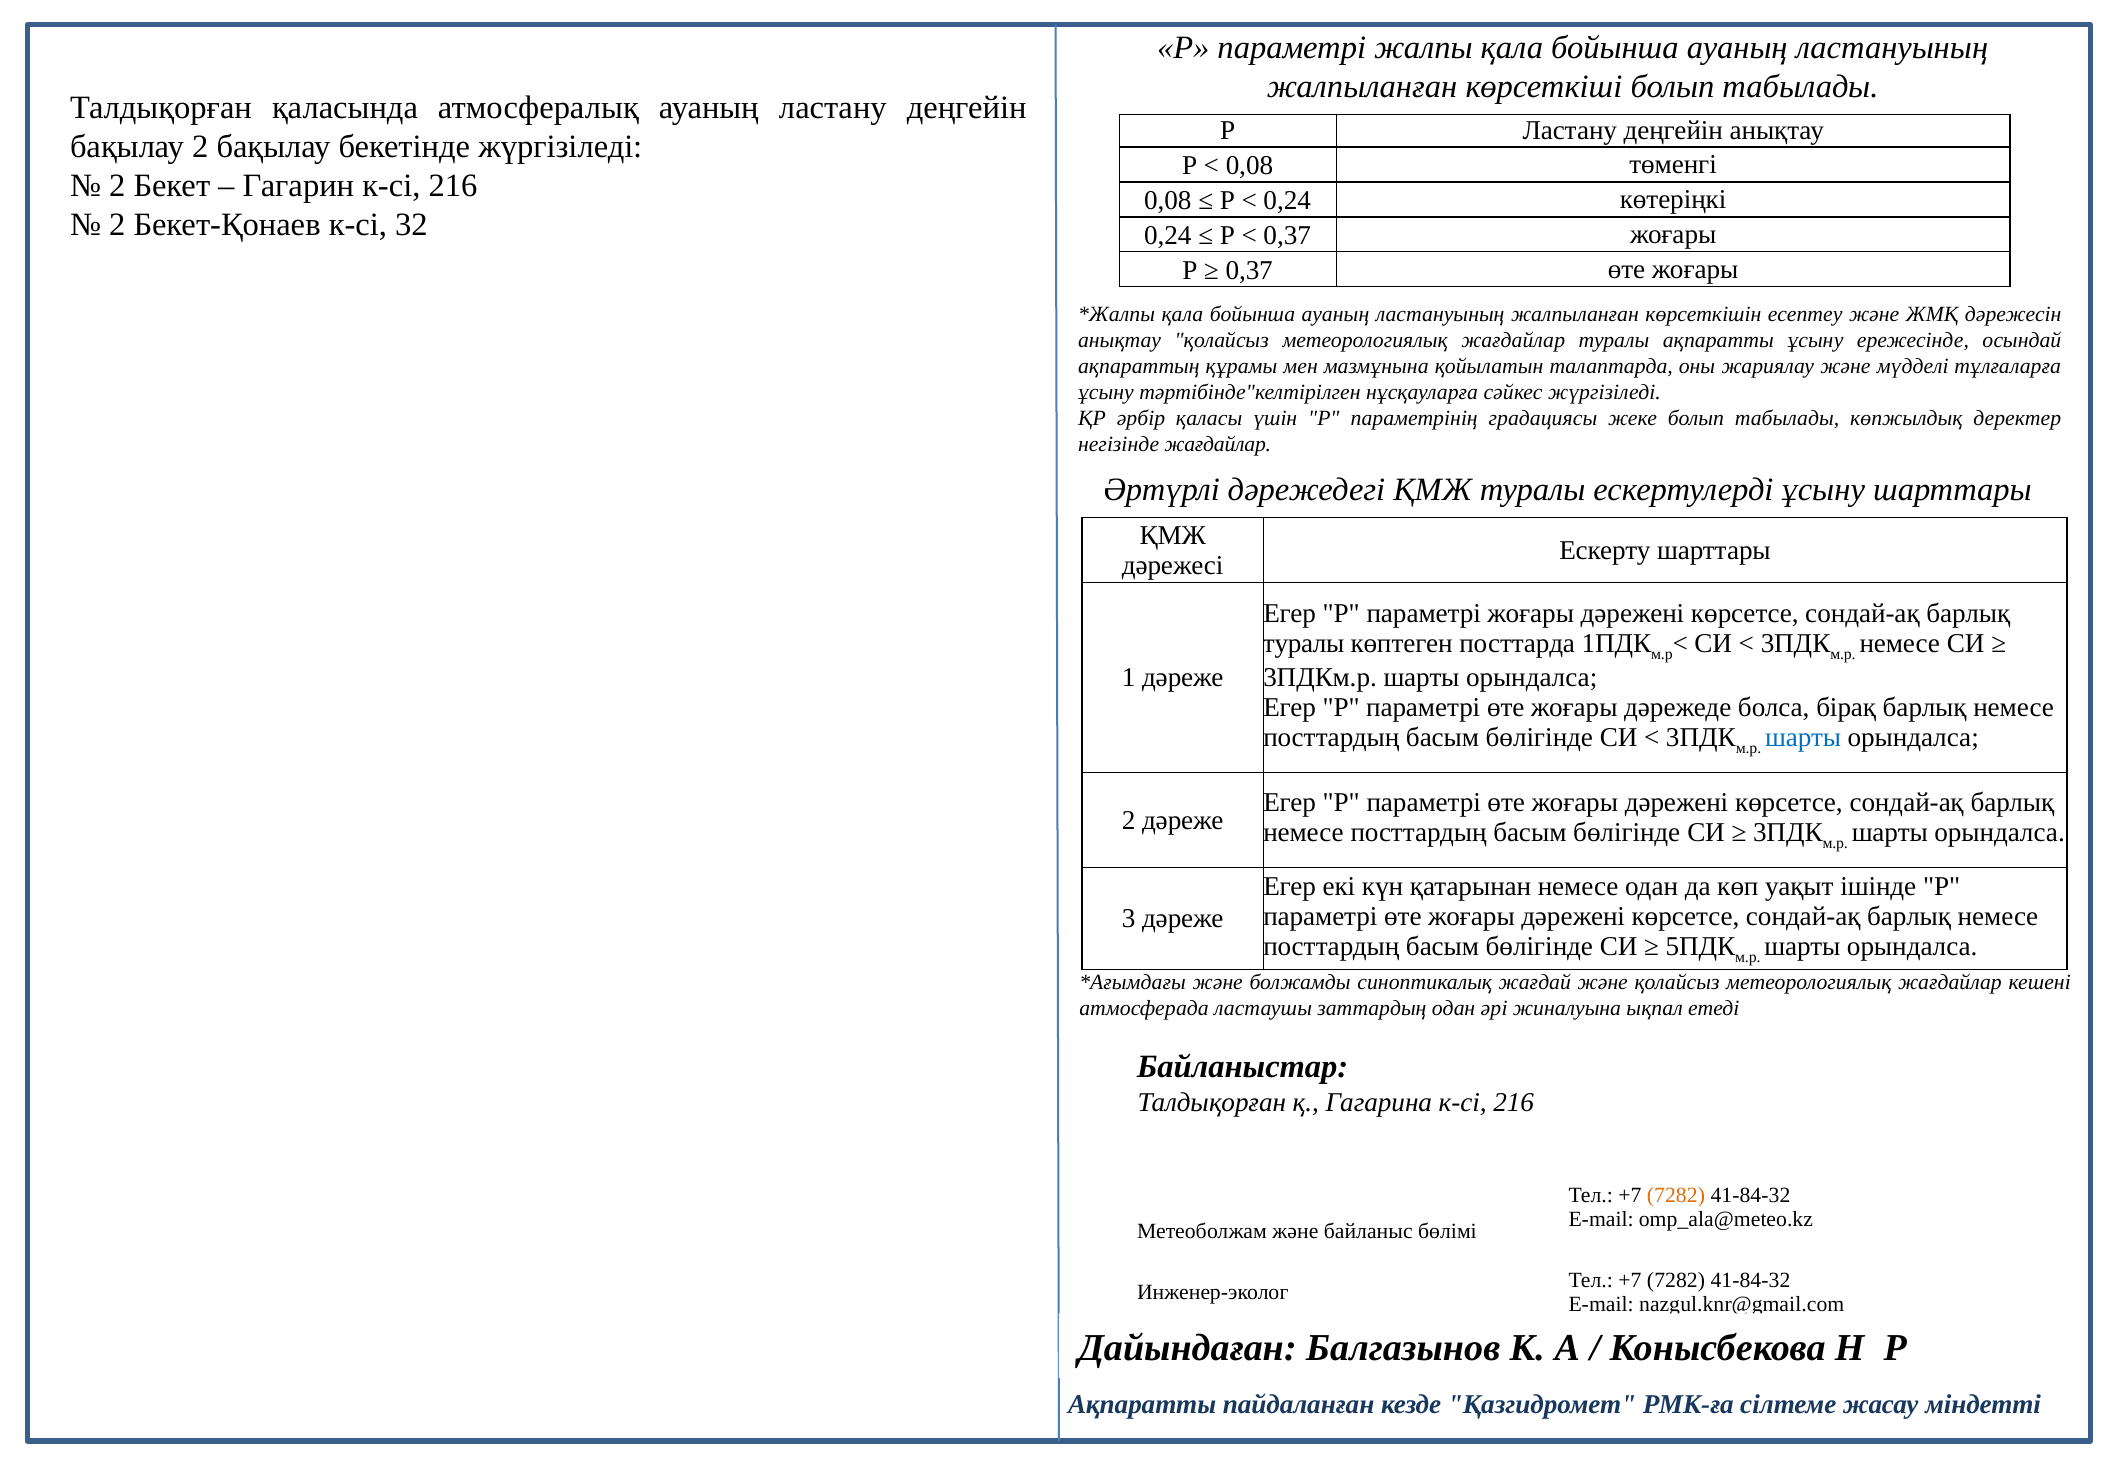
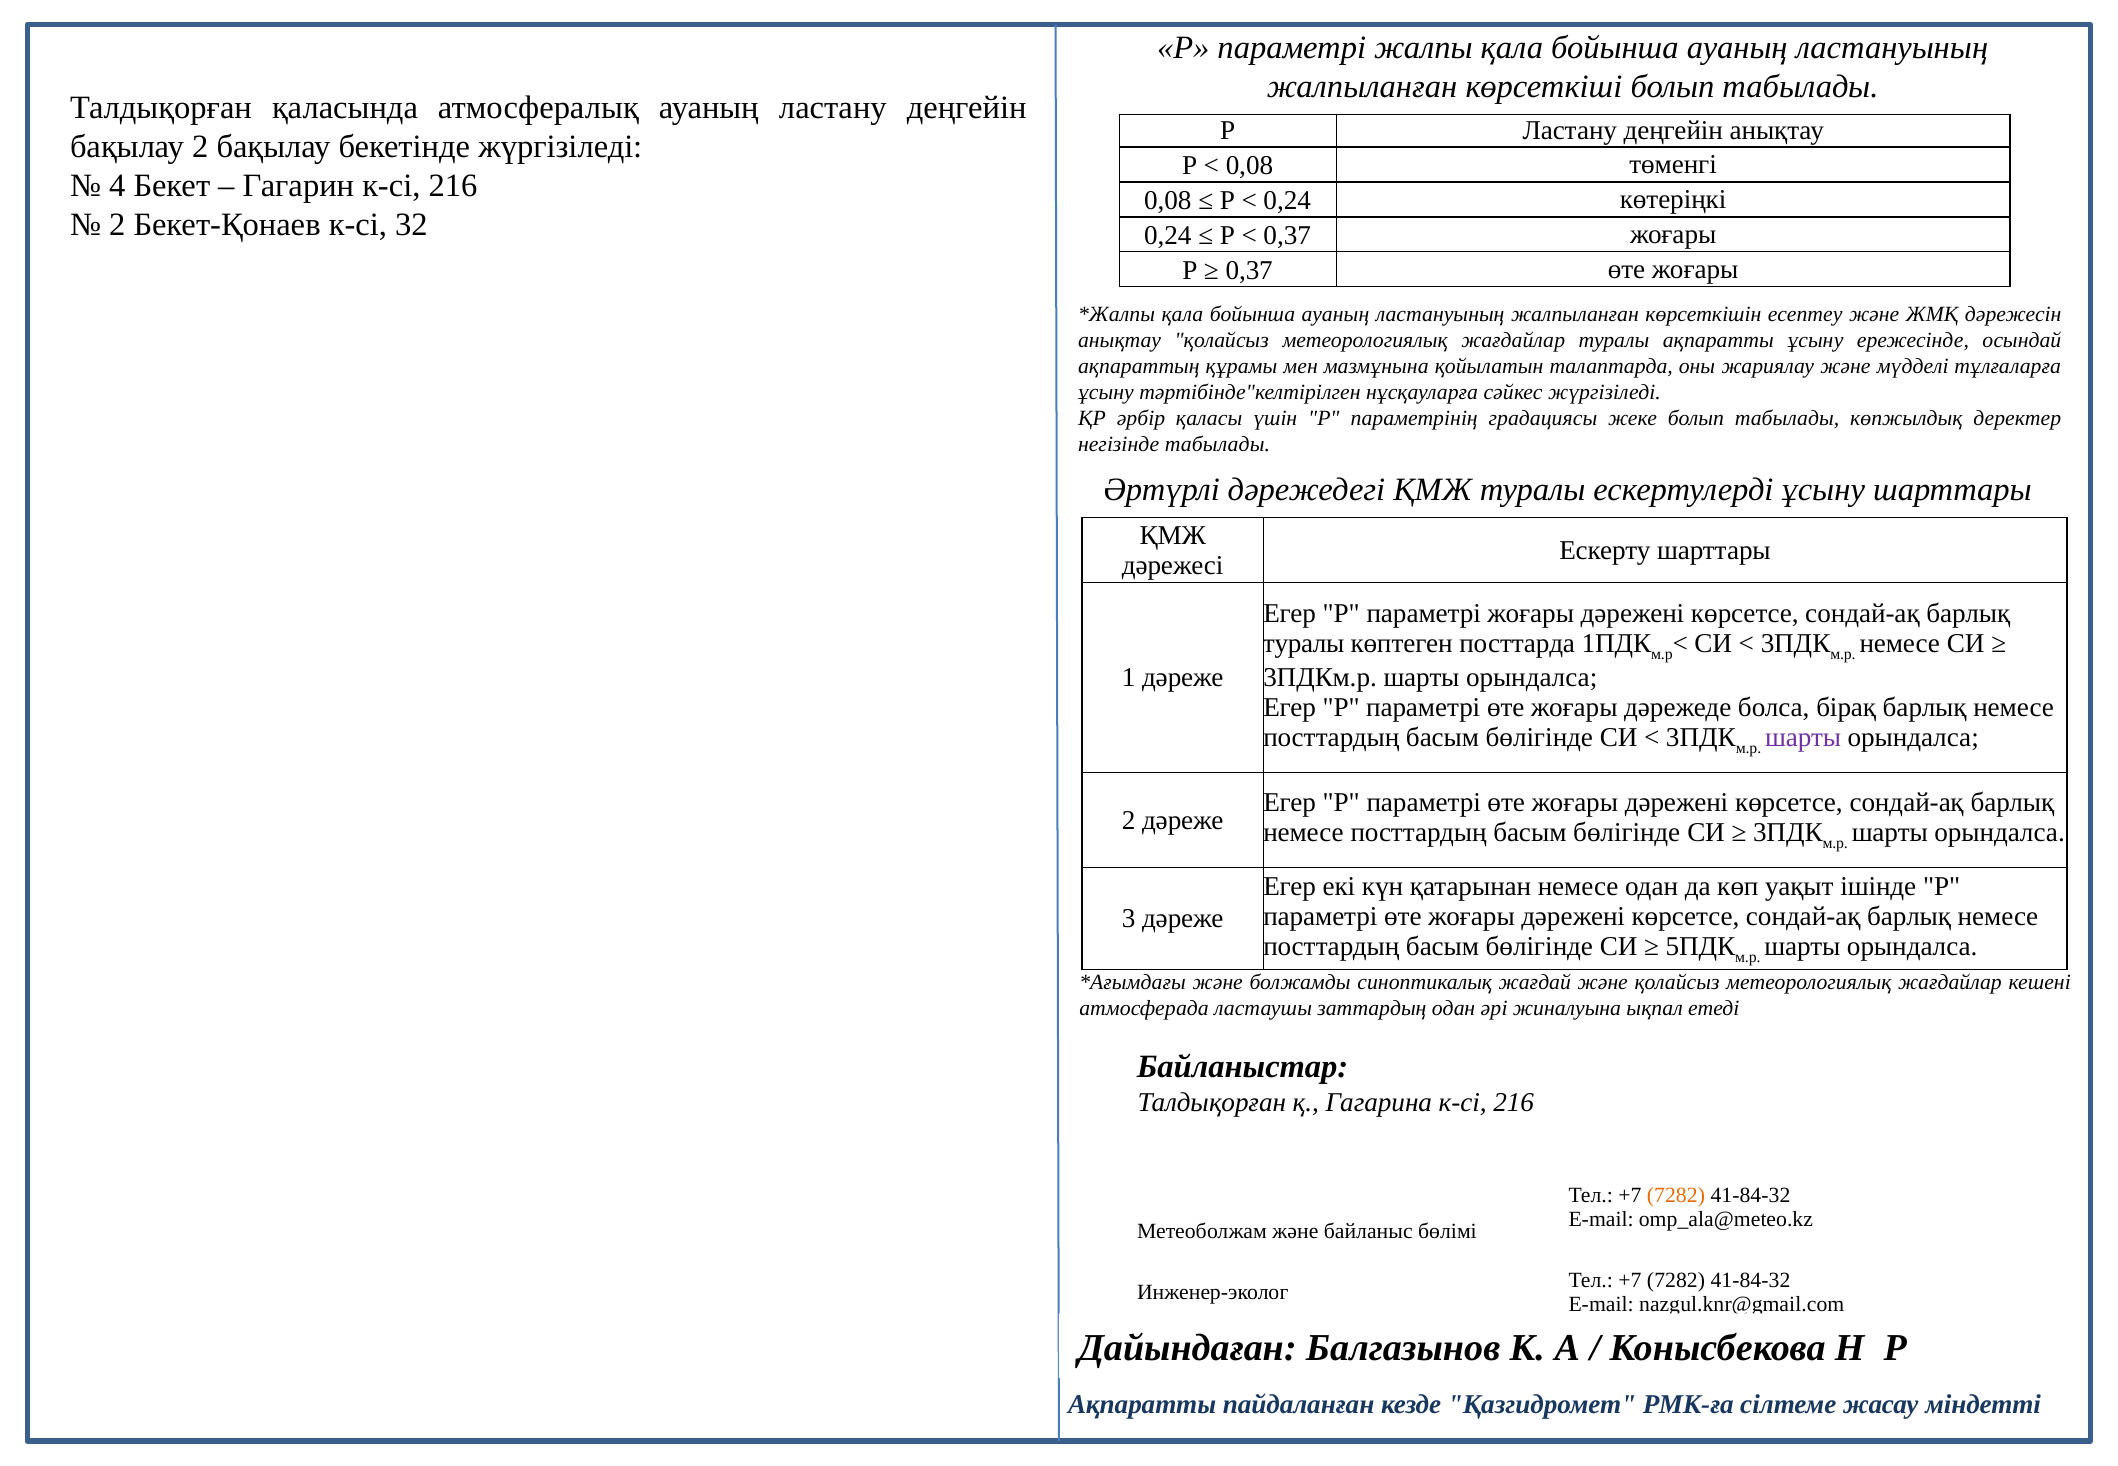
2: 2 -> 4 (117, 186)
негізінде жағдайлар: жағдайлар -> табылады (1218, 444)
шарты colour: blue -> purple (1803, 738)
